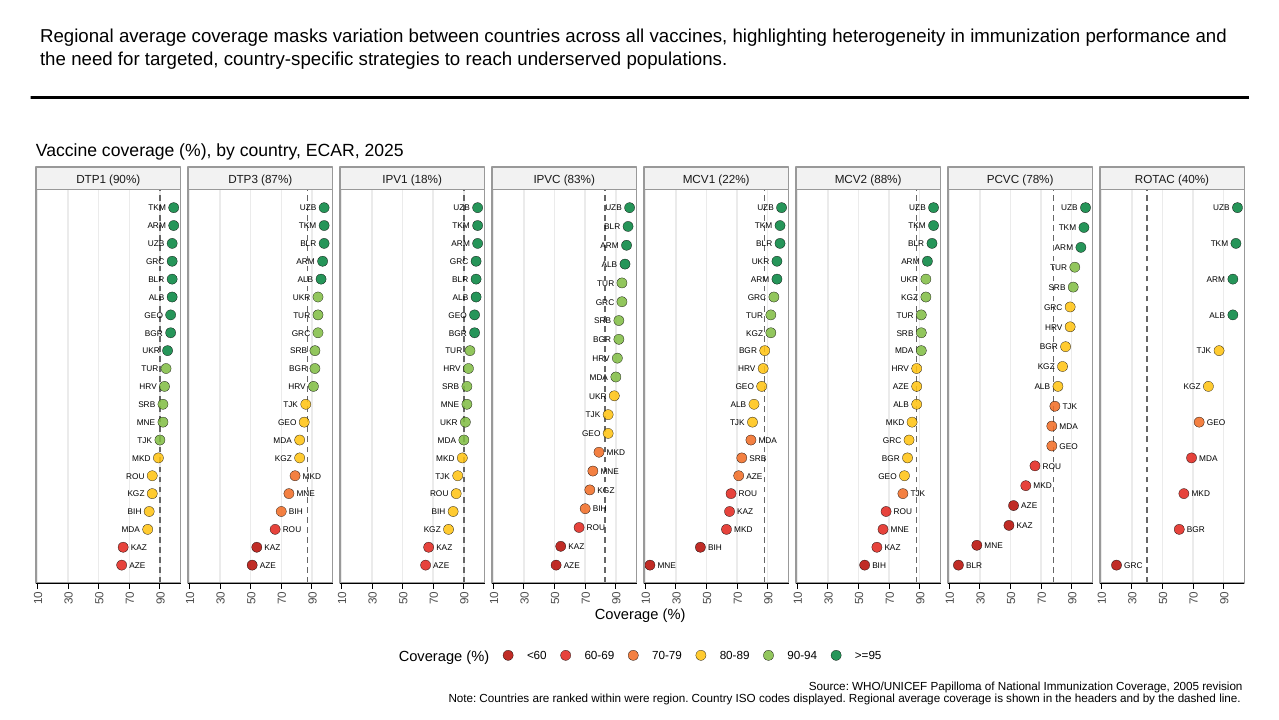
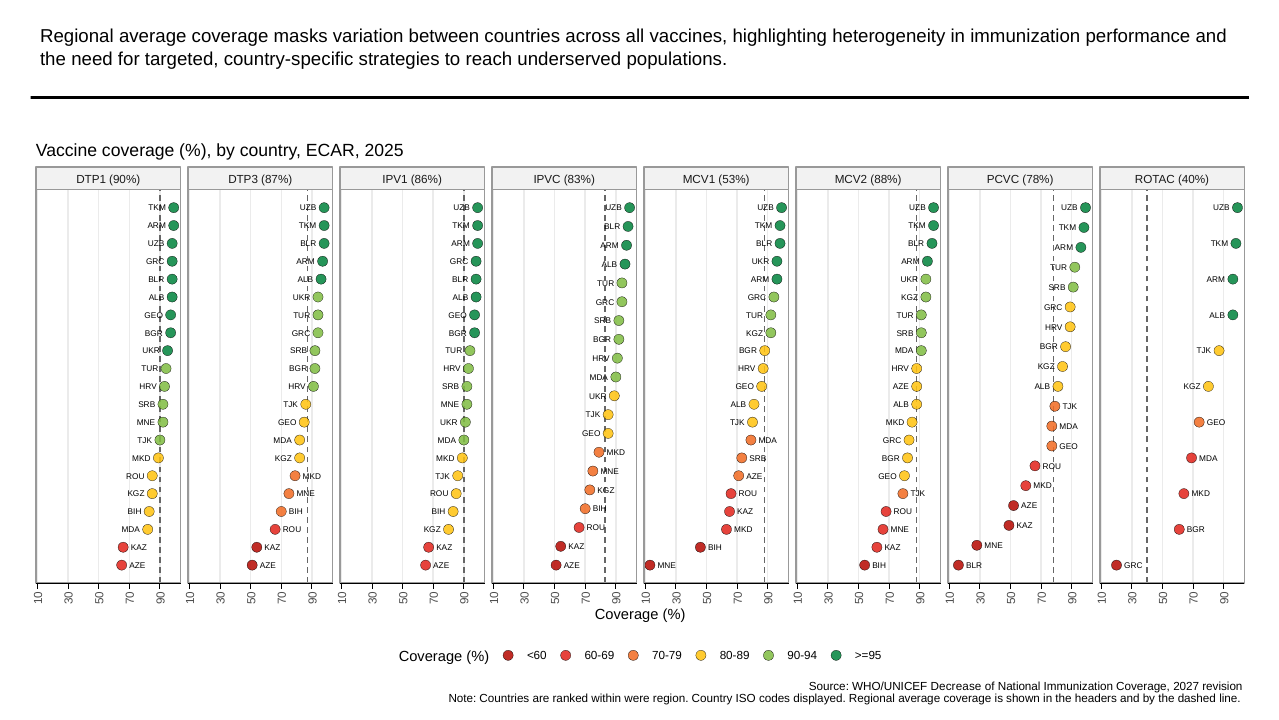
18%: 18% -> 86% (426, 179)
22%: 22% -> 53% (734, 179)
Papilloma: Papilloma -> Decrease (956, 686)
2005: 2005 -> 2027 (1186, 686)
